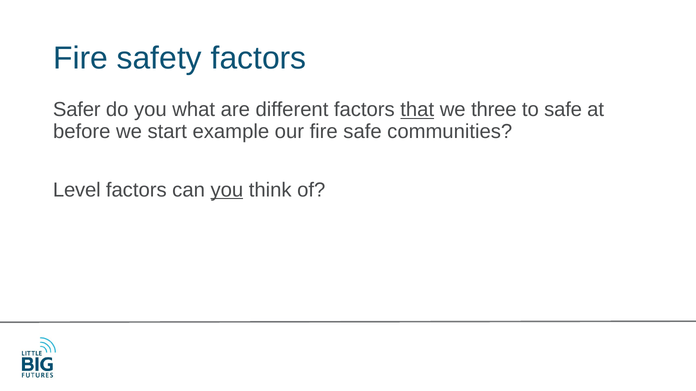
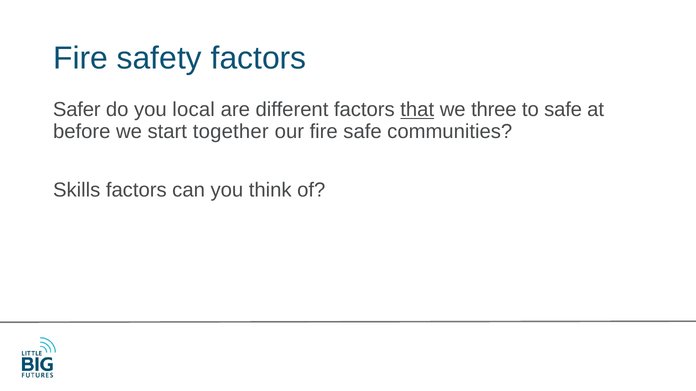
what: what -> local (194, 110)
example: example -> together (231, 132)
Level: Level -> Skills (77, 190)
you underline: present -> none (227, 190)
